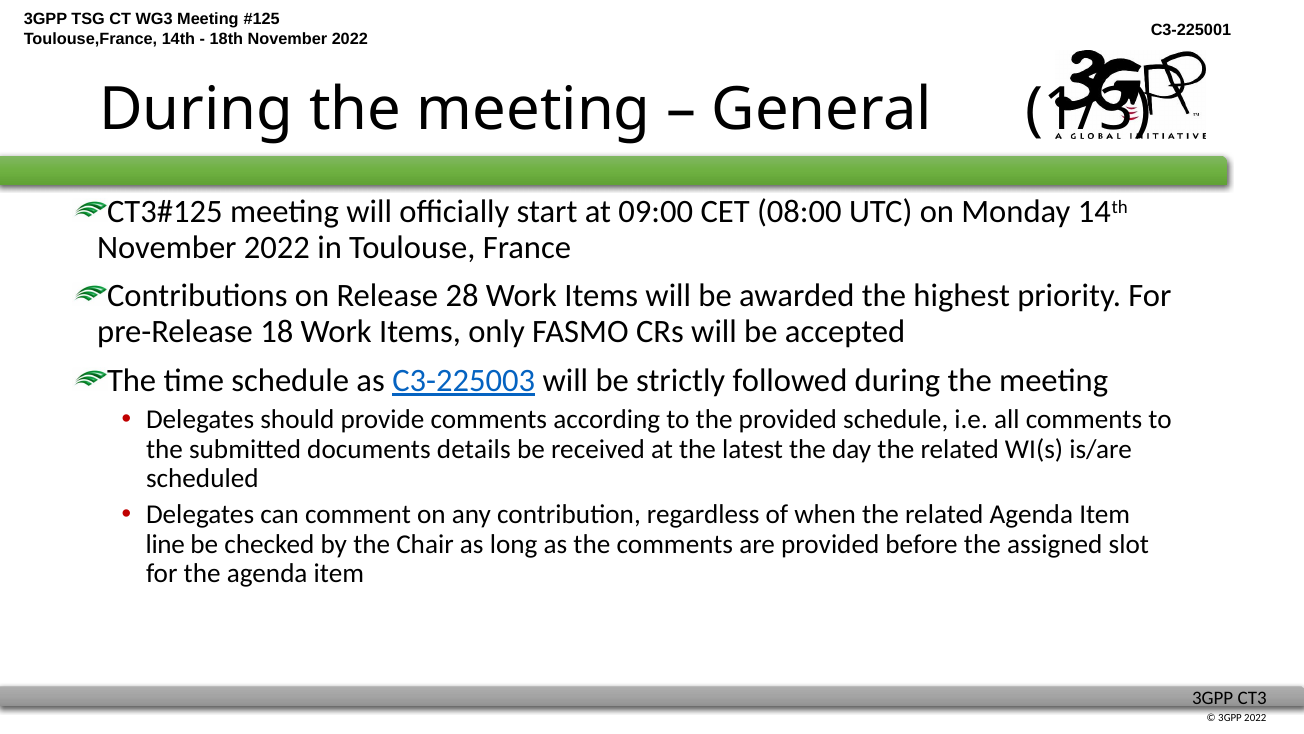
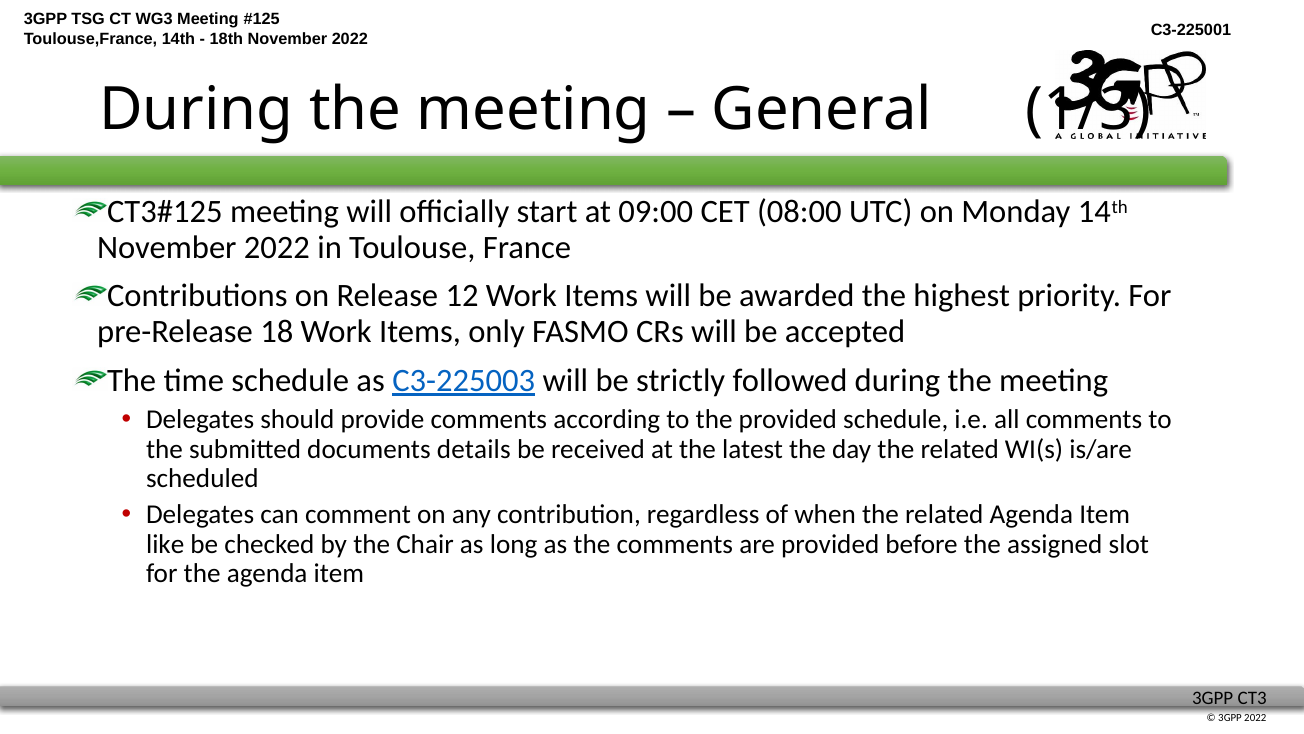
28: 28 -> 12 (462, 296)
line: line -> like (165, 544)
